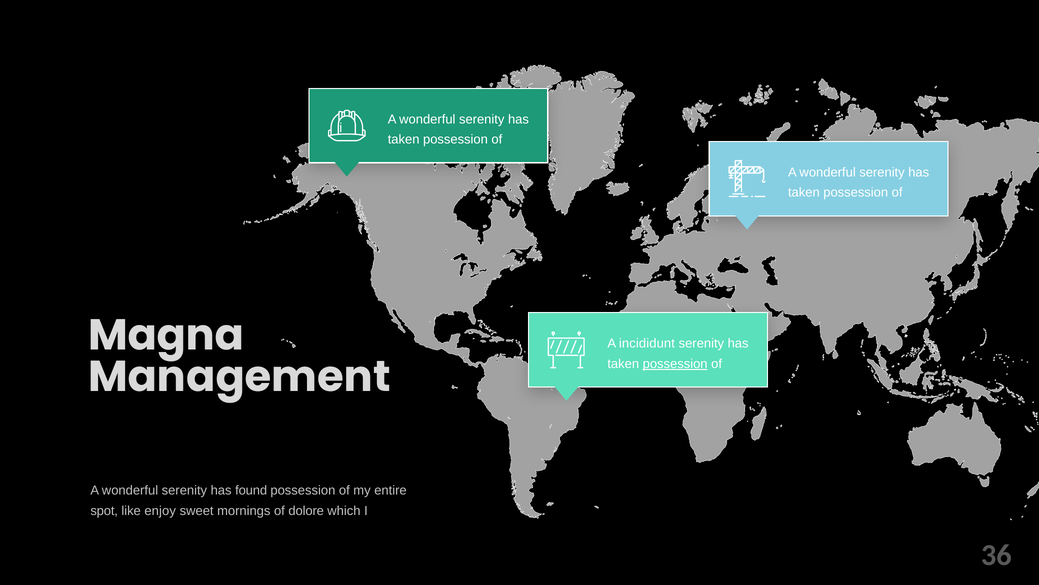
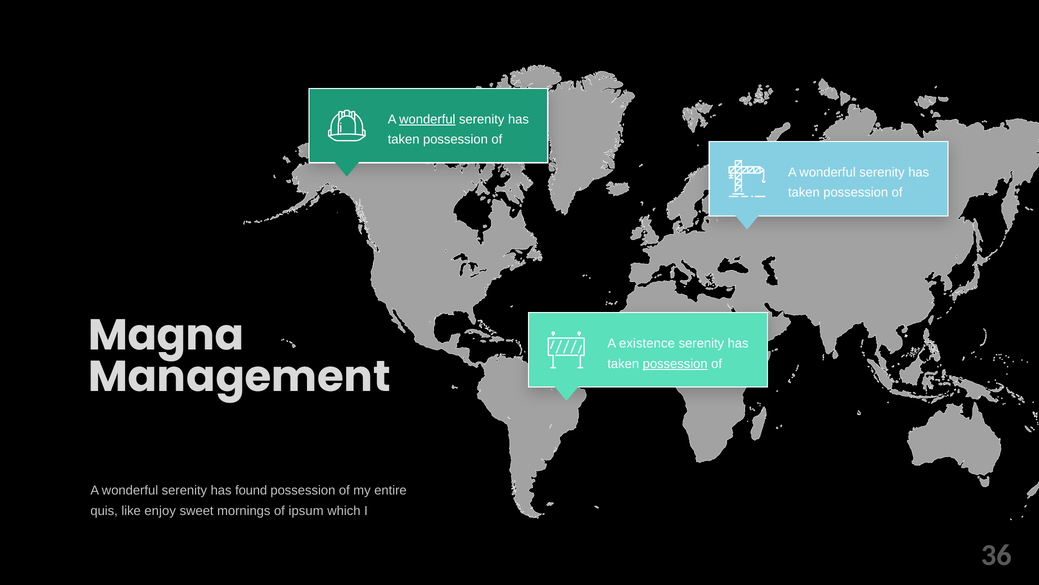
wonderful underline: none -> present (427, 119)
incididunt: incididunt -> existence (647, 343)
spot: spot -> quis (104, 510)
dolore: dolore -> ipsum (306, 510)
